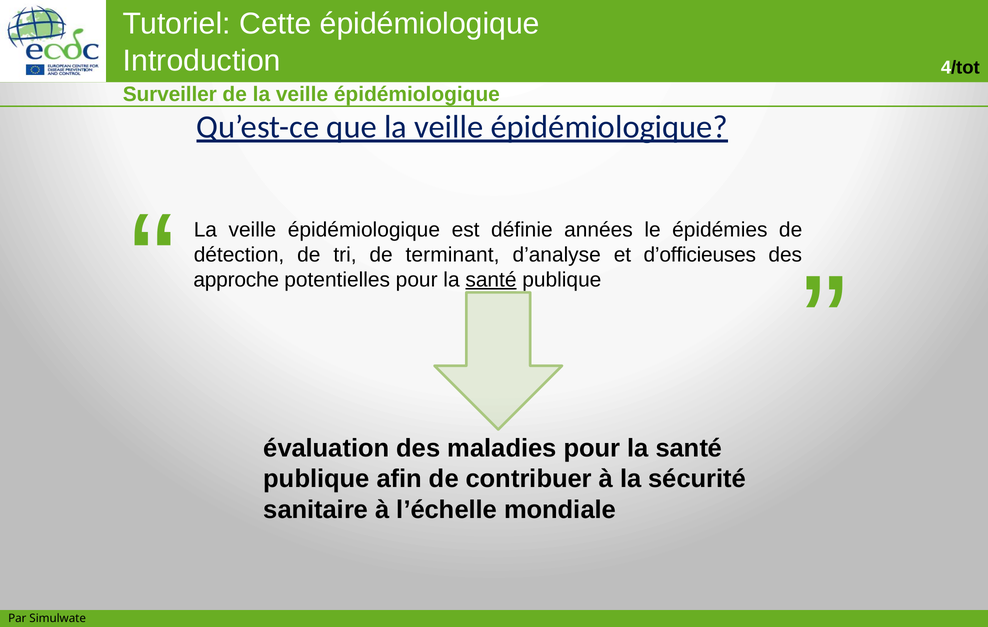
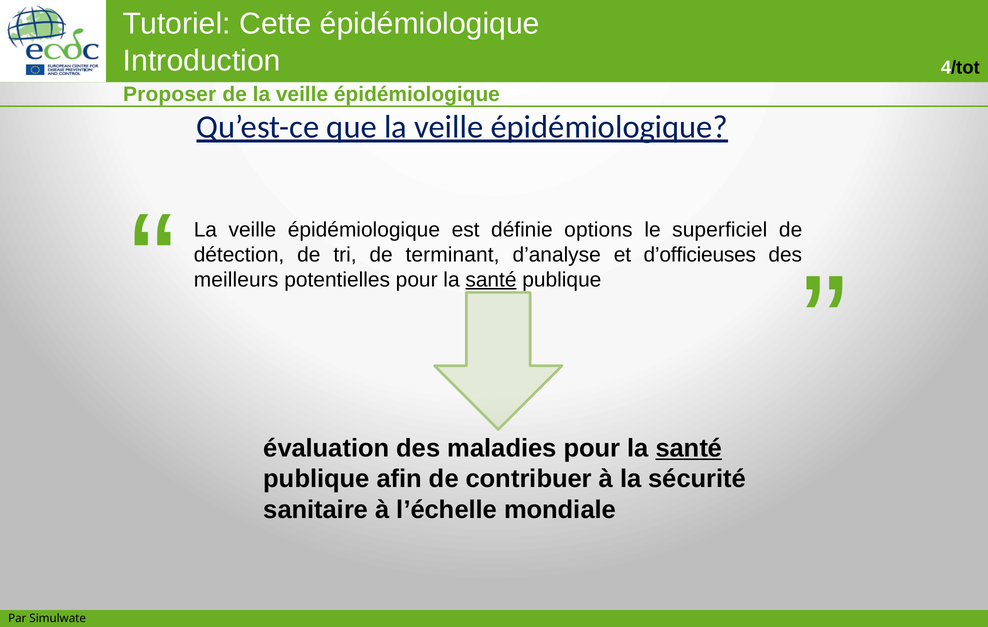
Surveiller: Surveiller -> Proposer (170, 94)
années: années -> options (598, 230)
épidémies: épidémies -> superficiel (720, 230)
approche: approche -> meilleurs (236, 280)
santé underline: none -> present (689, 449)
